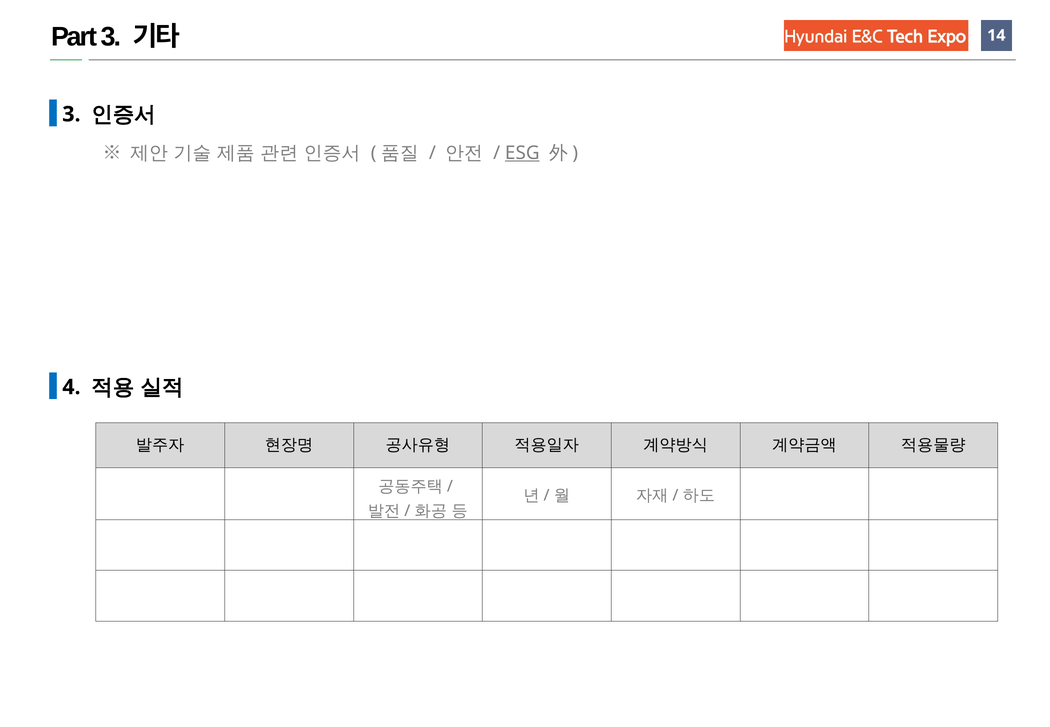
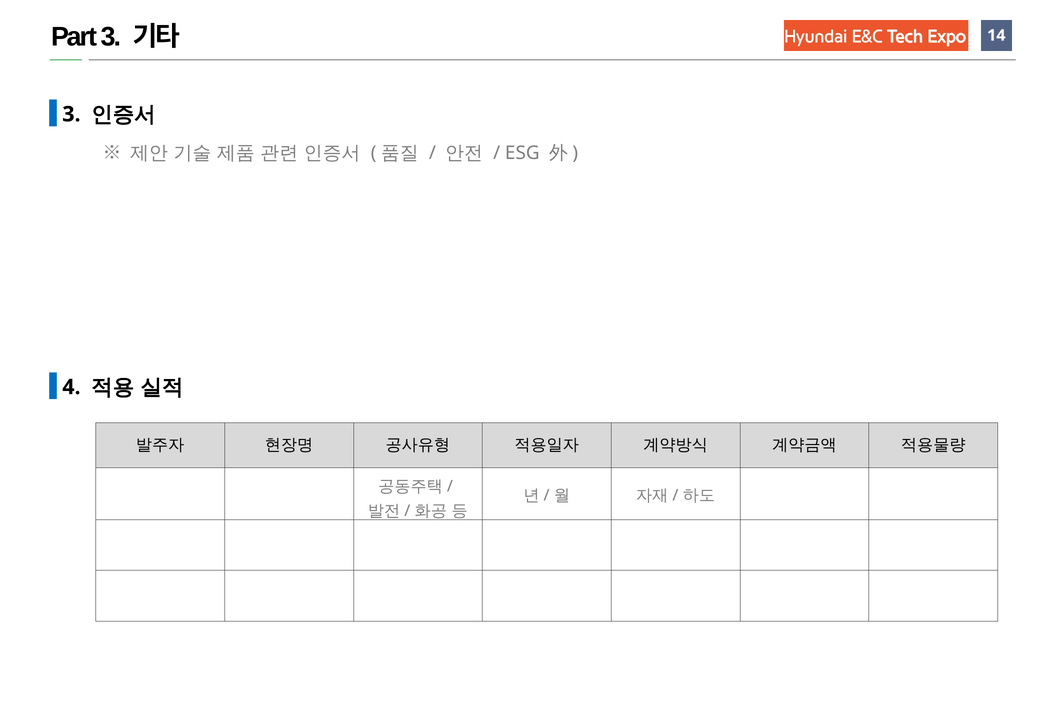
ESG underline: present -> none (522, 153)
